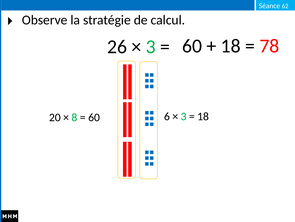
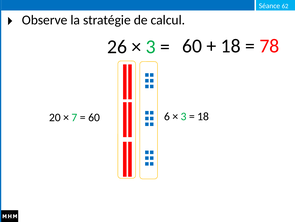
8: 8 -> 7 (74, 117)
